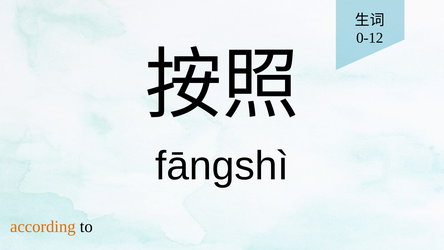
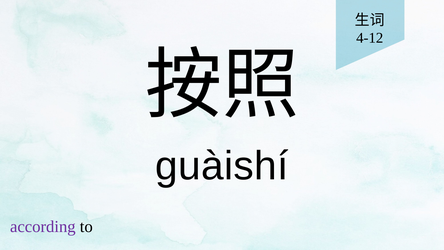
0-12: 0-12 -> 4-12 (370, 38)
fāngshì: fāngshì -> guàishí (222, 166)
according colour: orange -> purple (43, 226)
